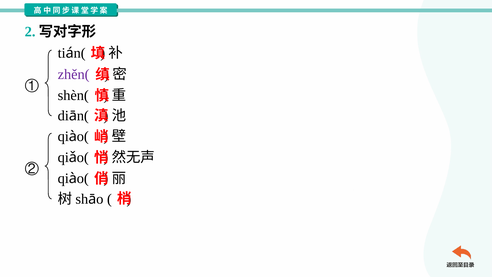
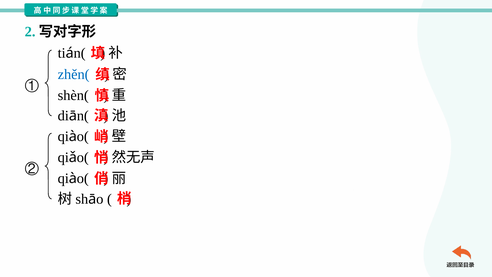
zhěn( colour: purple -> blue (74, 74)
